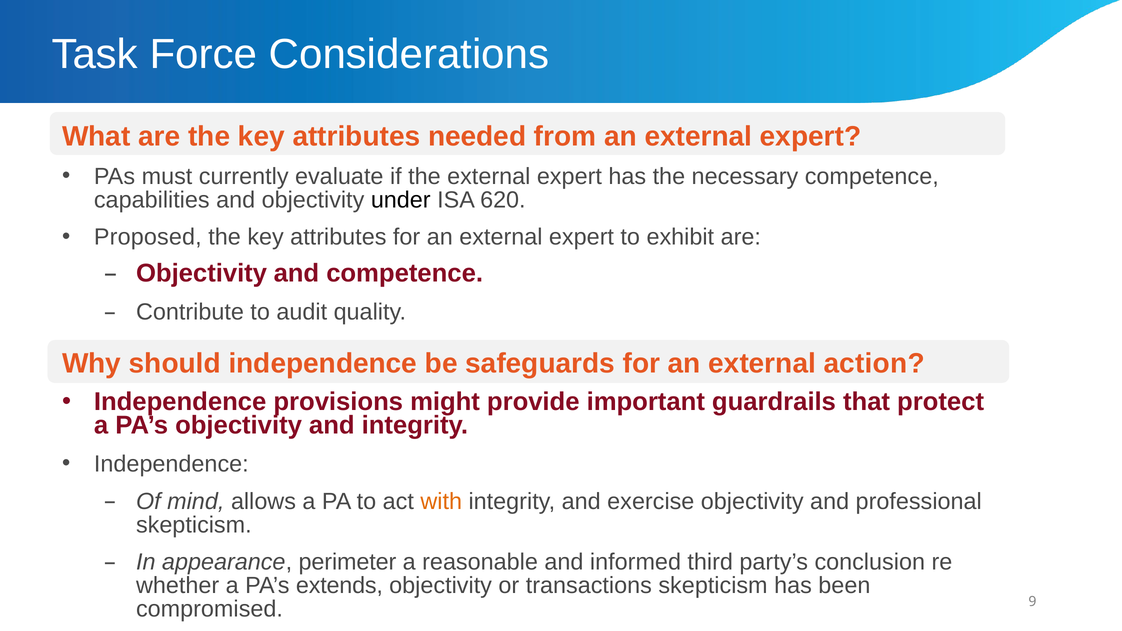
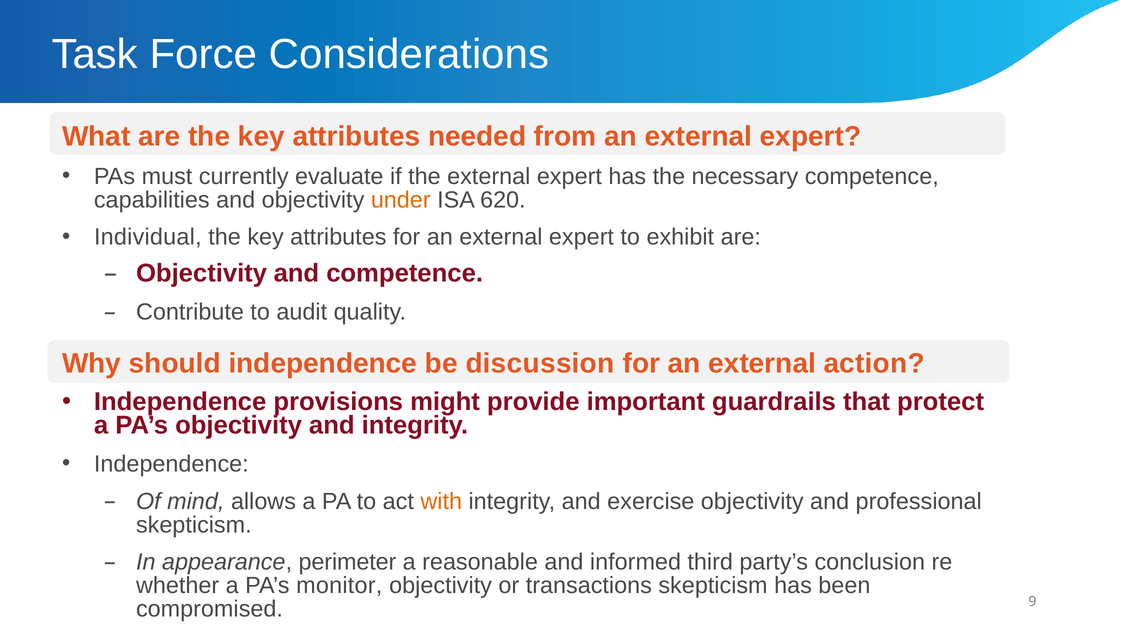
under colour: black -> orange (401, 200)
Proposed: Proposed -> Individual (148, 237)
safeguards: safeguards -> discussion (540, 363)
extends: extends -> monitor (339, 586)
